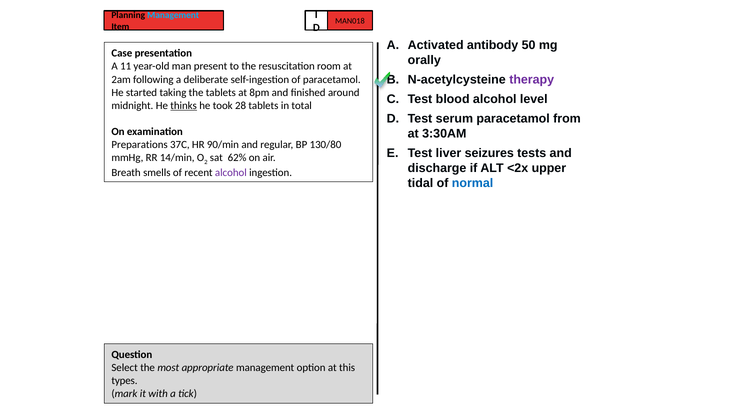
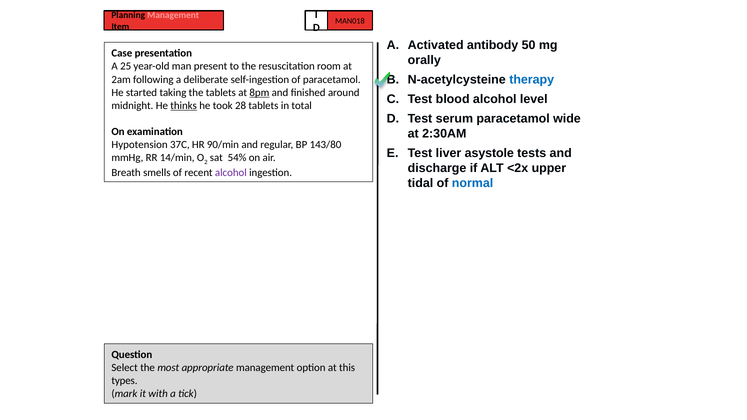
Management colour: light blue -> pink (173, 15)
11: 11 -> 25 (126, 66)
therapy colour: purple -> blue (532, 80)
8pm underline: none -> present (259, 93)
from: from -> wide (567, 119)
3:30AM: 3:30AM -> 2:30AM (444, 134)
Preparations: Preparations -> Hypotension (140, 145)
130/80: 130/80 -> 143/80 (325, 145)
seizures: seizures -> asystole (489, 153)
62%: 62% -> 54% (237, 158)
